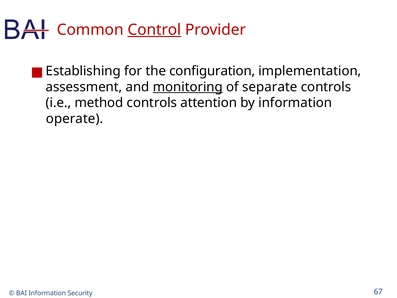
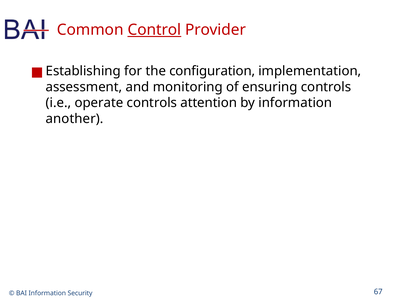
monitoring underline: present -> none (188, 87)
separate: separate -> ensuring (270, 87)
method: method -> operate (99, 103)
operate: operate -> another (75, 119)
